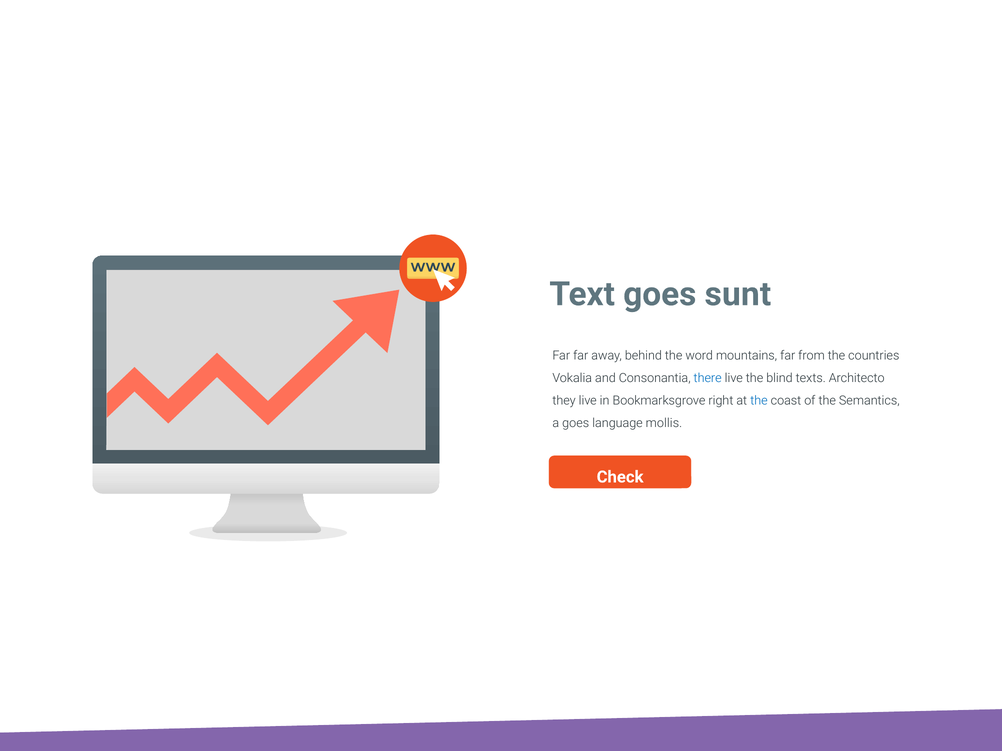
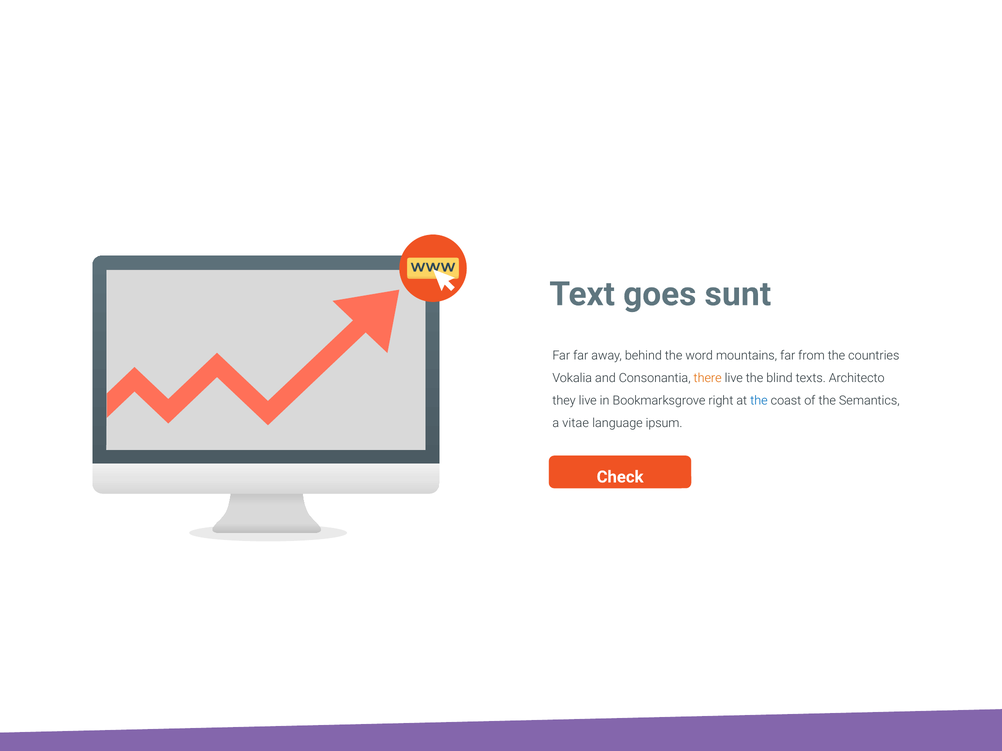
there colour: blue -> orange (708, 378)
a goes: goes -> vitae (576, 424)
mollis: mollis -> ipsum (664, 424)
